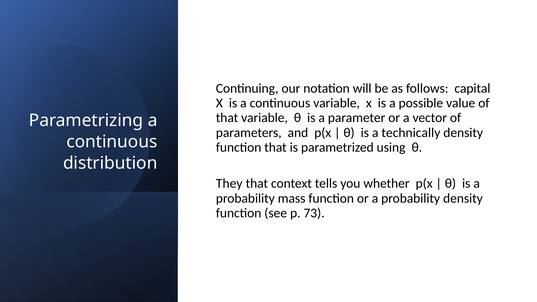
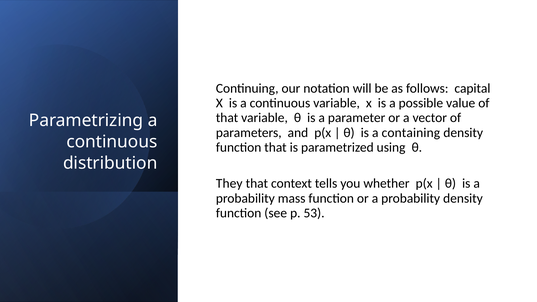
technically: technically -> containing (411, 133)
73: 73 -> 53 (314, 213)
